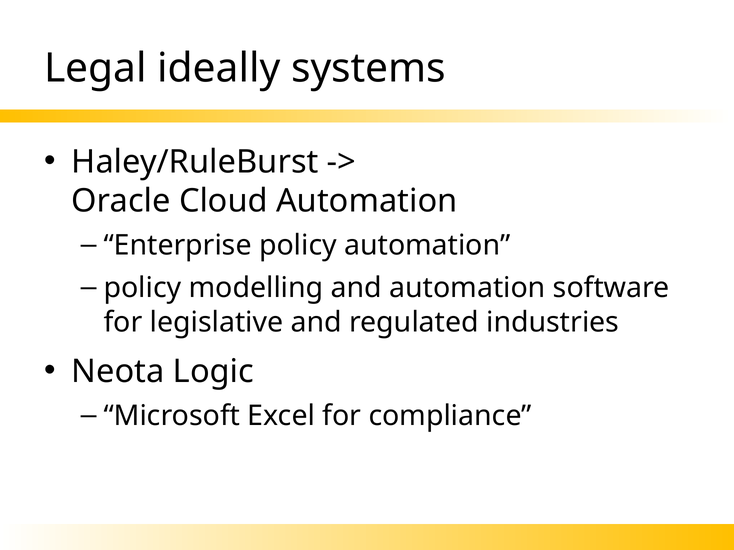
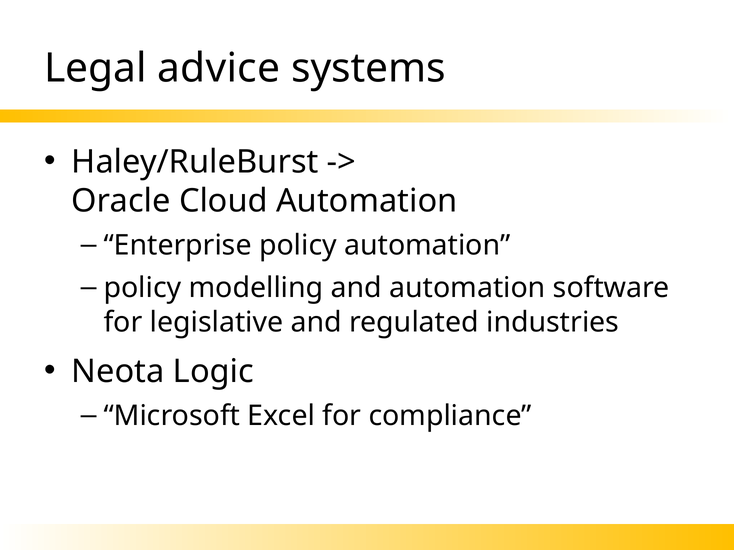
ideally: ideally -> advice (219, 69)
